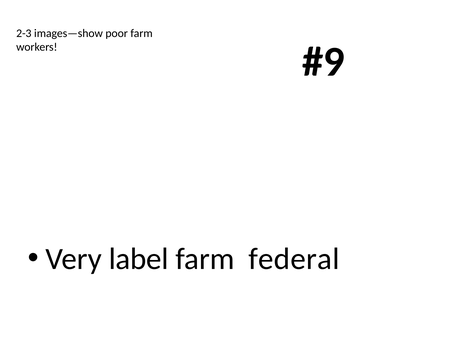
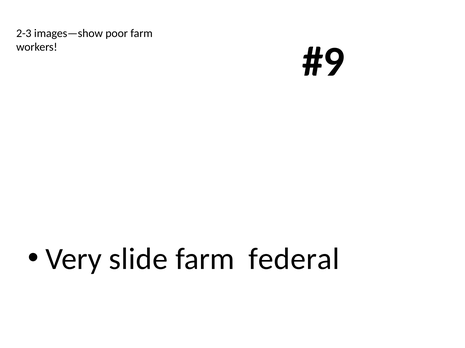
label: label -> slide (138, 259)
